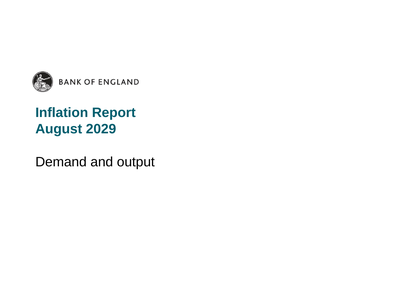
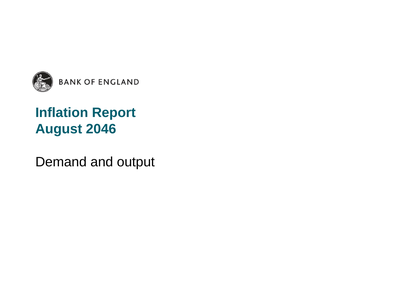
2029: 2029 -> 2046 (101, 129)
